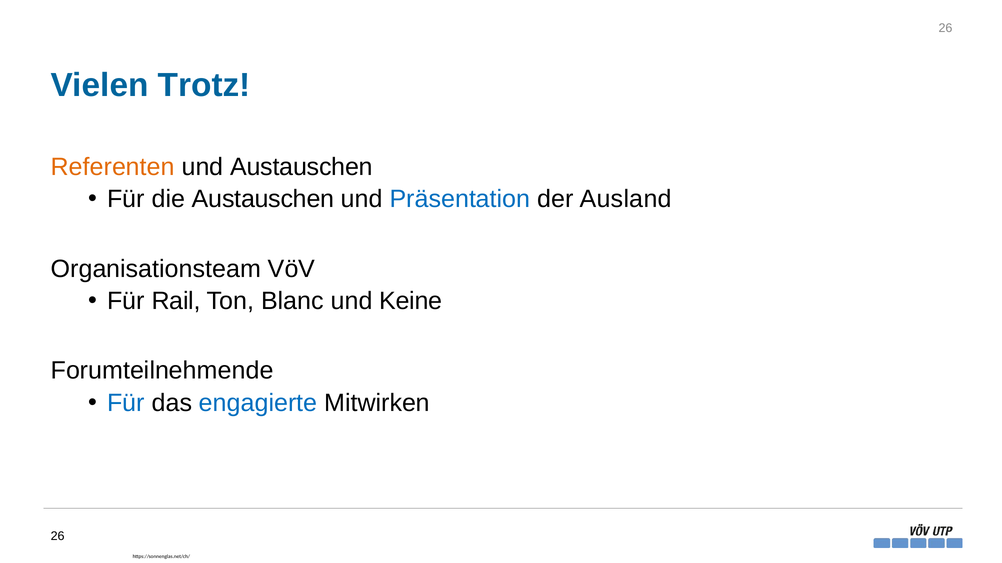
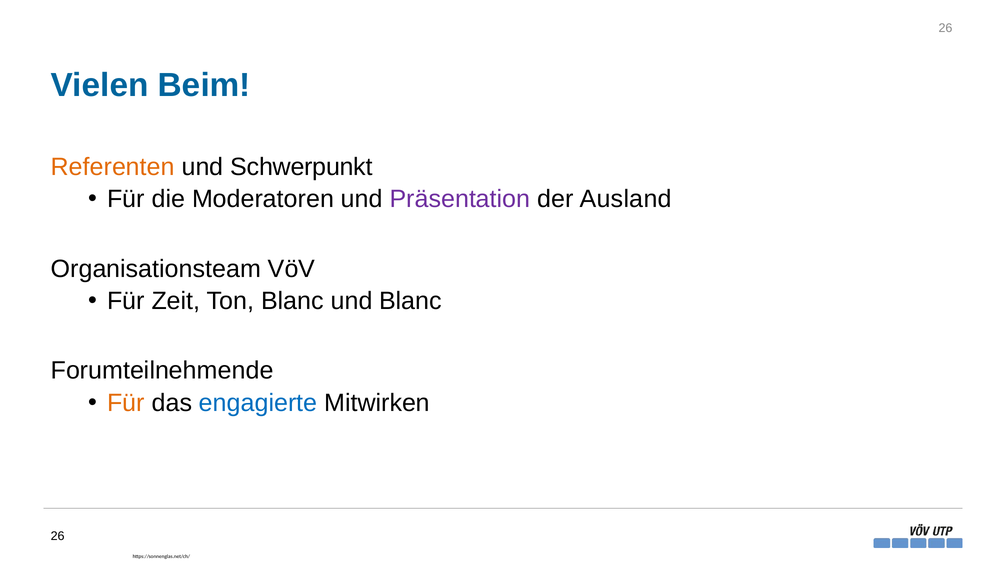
Trotz: Trotz -> Beim (204, 85)
und Austauschen: Austauschen -> Schwerpunkt (301, 167)
die Austauschen: Austauschen -> Moderatoren (263, 199)
Präsentation colour: blue -> purple (460, 199)
Rail: Rail -> Zeit (176, 301)
und Keine: Keine -> Blanc (411, 301)
Für colour: blue -> orange (126, 403)
